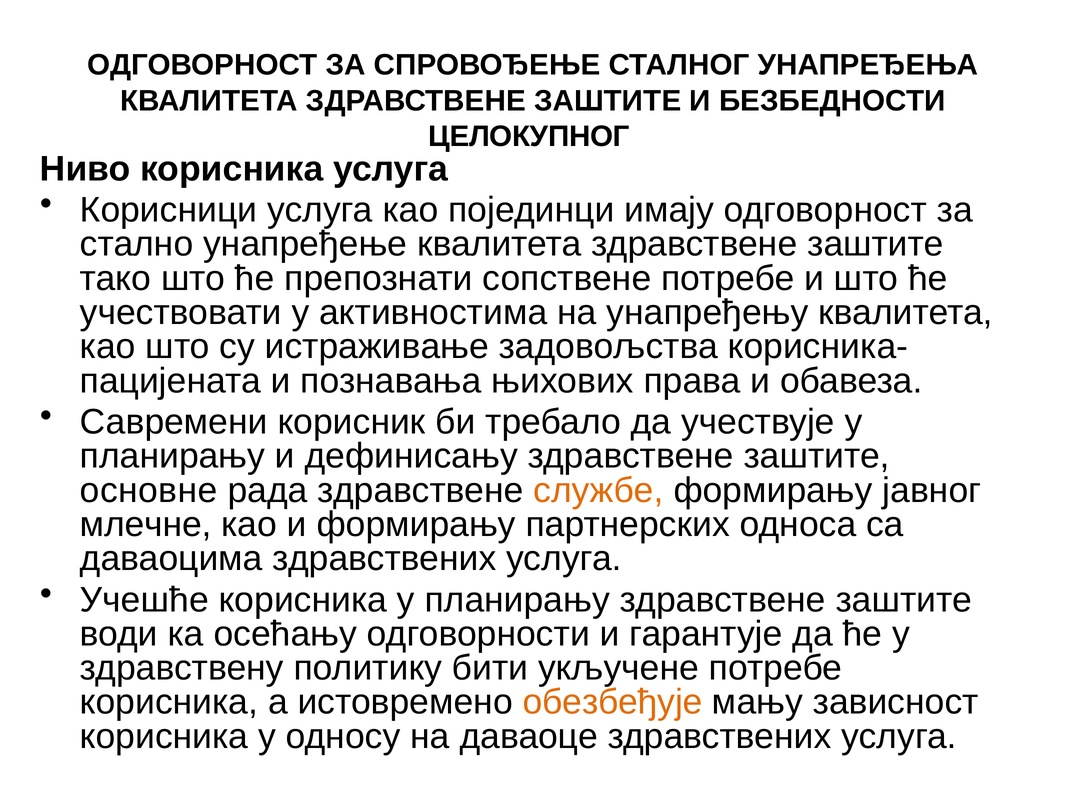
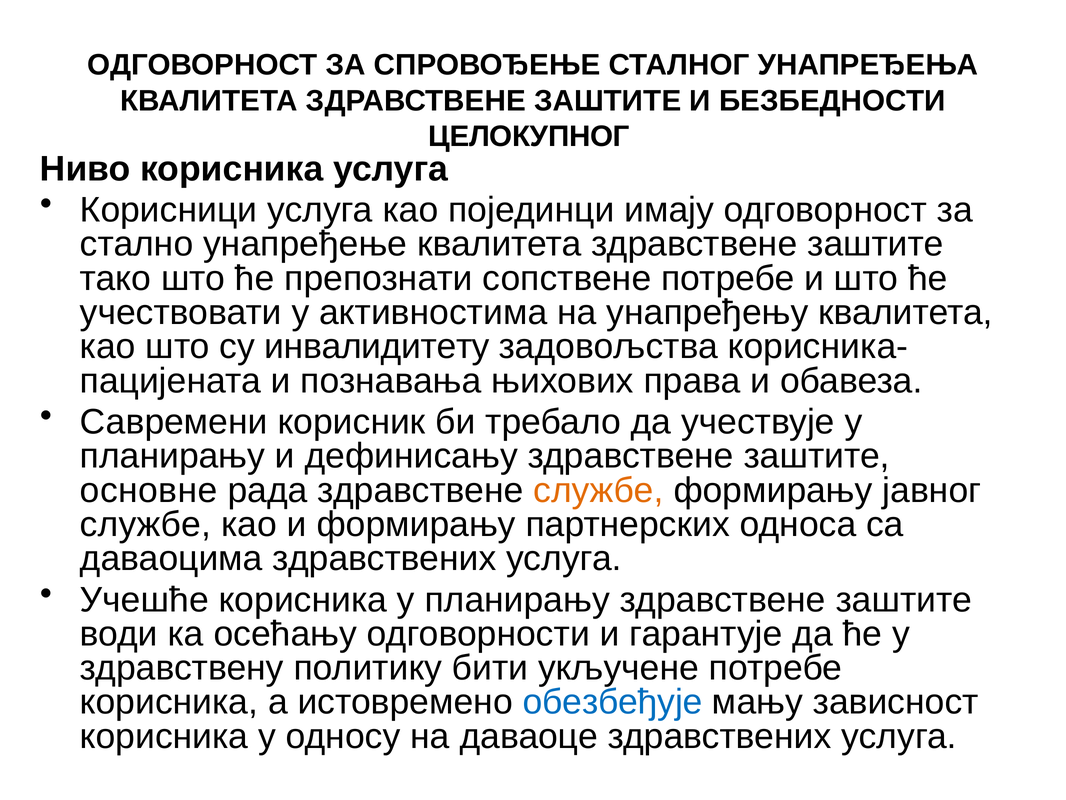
истраживање: истраживање -> инвалидитету (377, 346)
млечне: млечне -> службе (145, 524)
обезбеђује colour: orange -> blue (613, 702)
